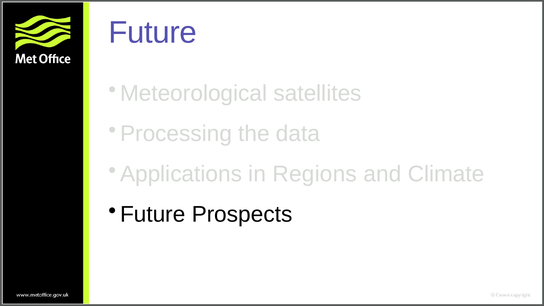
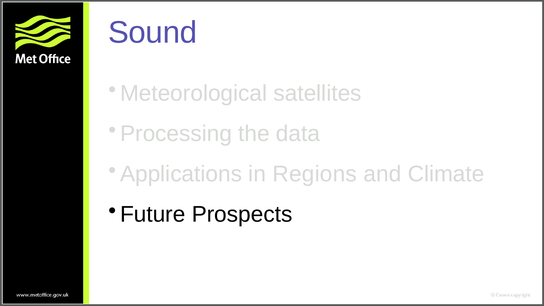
Future: Future -> Sound (153, 33)
